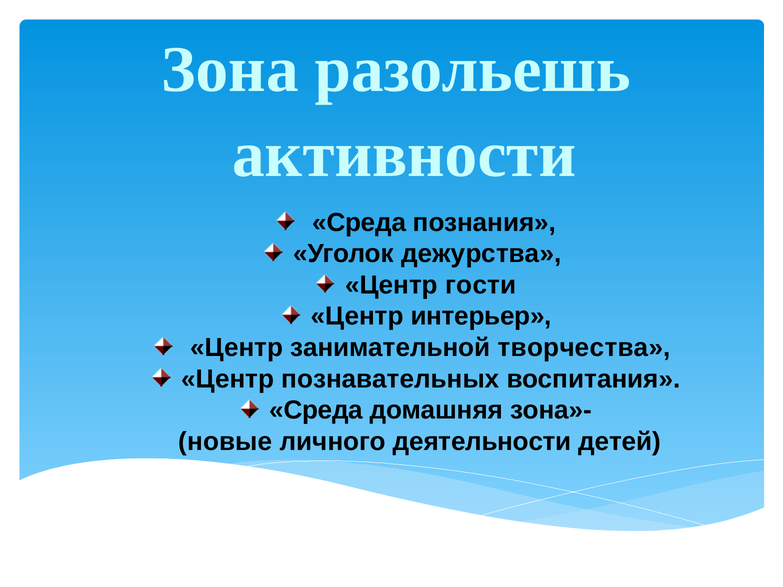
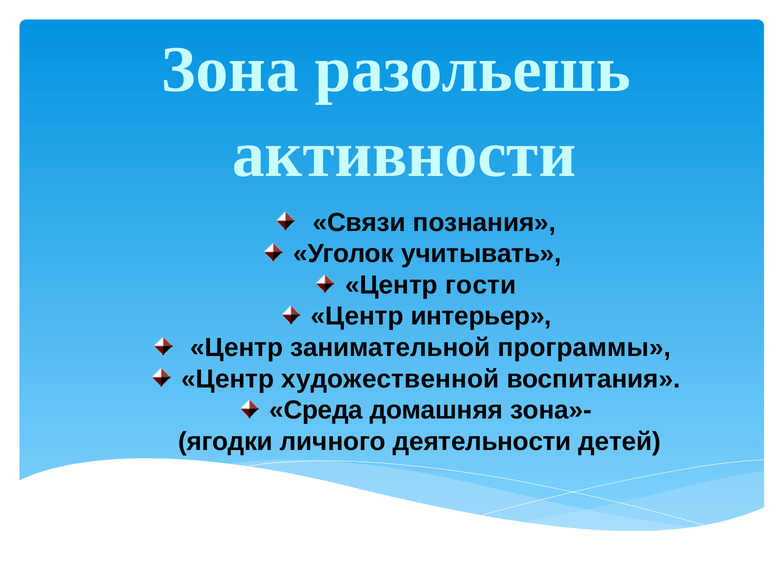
Среда: Среда -> Связи (359, 222)
дежурства: дежурства -> учитывать (481, 254)
творчества: творчества -> программы (584, 348)
познавательных: познавательных -> художественной (390, 379)
новые: новые -> ягодки (226, 442)
